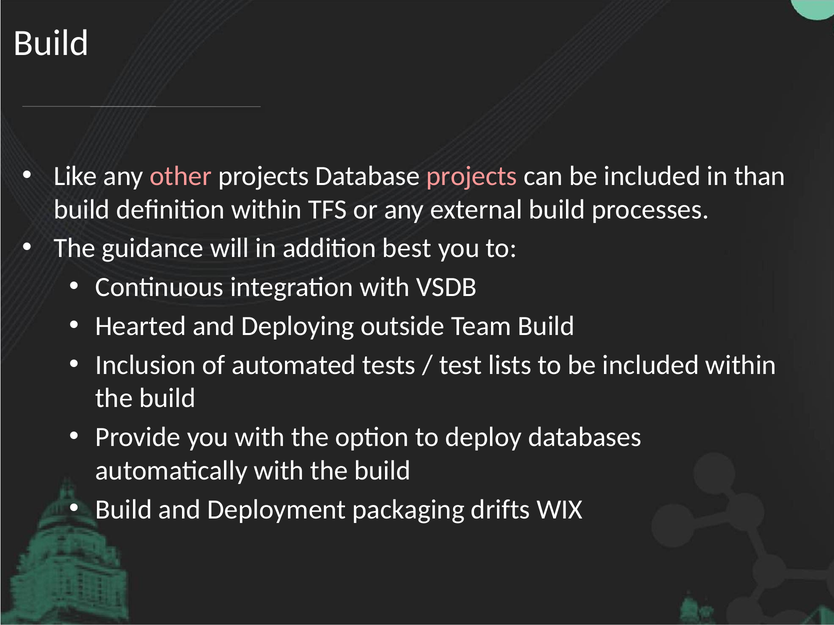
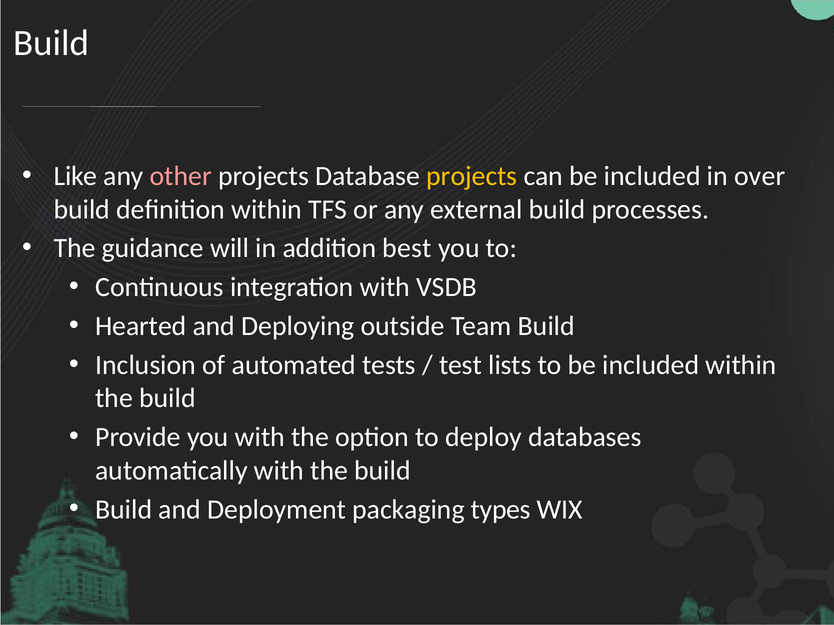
projects colour: pink -> yellow (472, 176)
than: than -> over (760, 176)
drifts: drifts -> types (501, 510)
